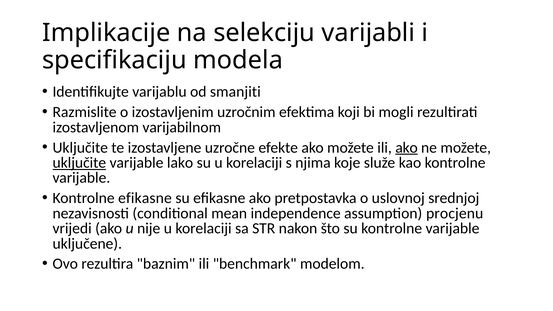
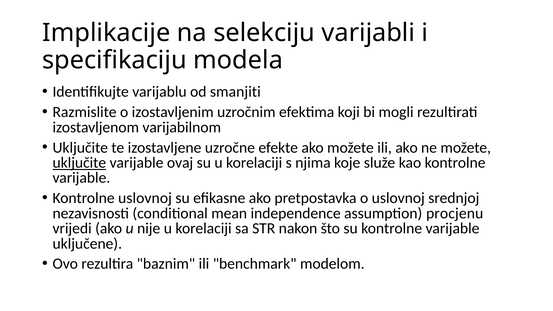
ako underline: present -> none (407, 148)
lako: lako -> ovaj (180, 163)
Kontrolne efikasne: efikasne -> uslovnoj (145, 198)
